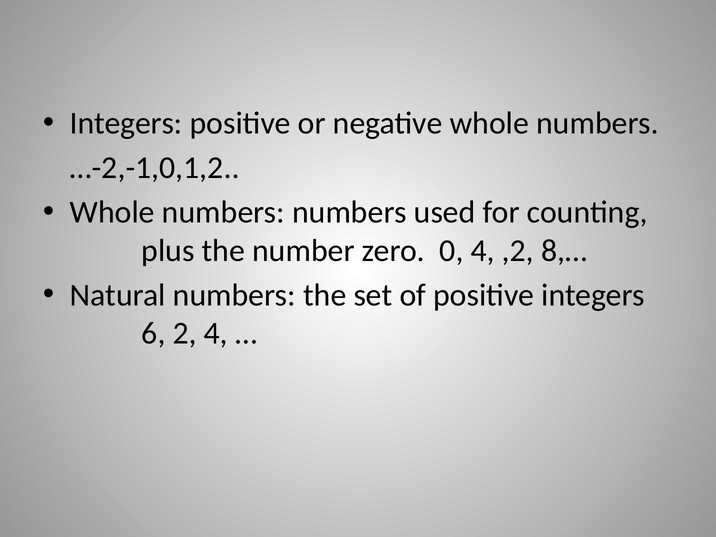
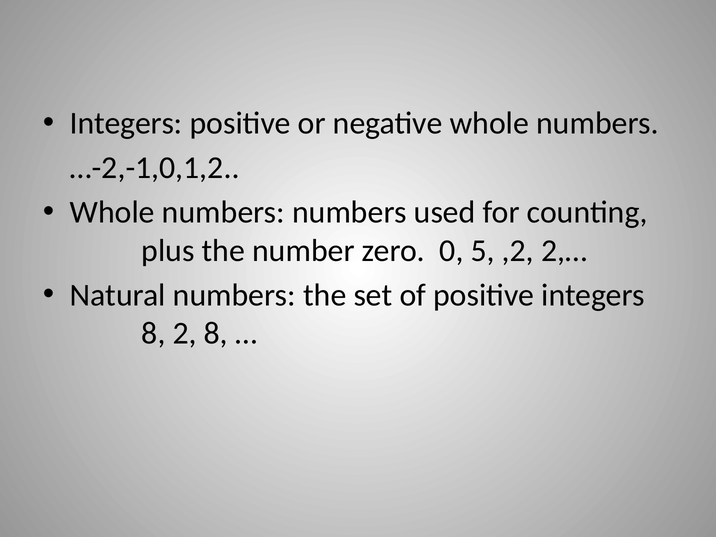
0 4: 4 -> 5 (483, 250)
8,…: 8,… -> 2,… (564, 250)
6: 6 -> 8 (153, 333)
2 4: 4 -> 8 (216, 333)
